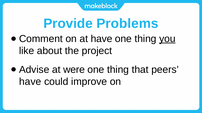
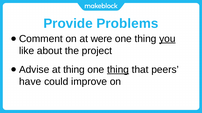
at have: have -> were (101, 39)
at were: were -> thing (74, 70)
thing underline: none -> present (118, 70)
